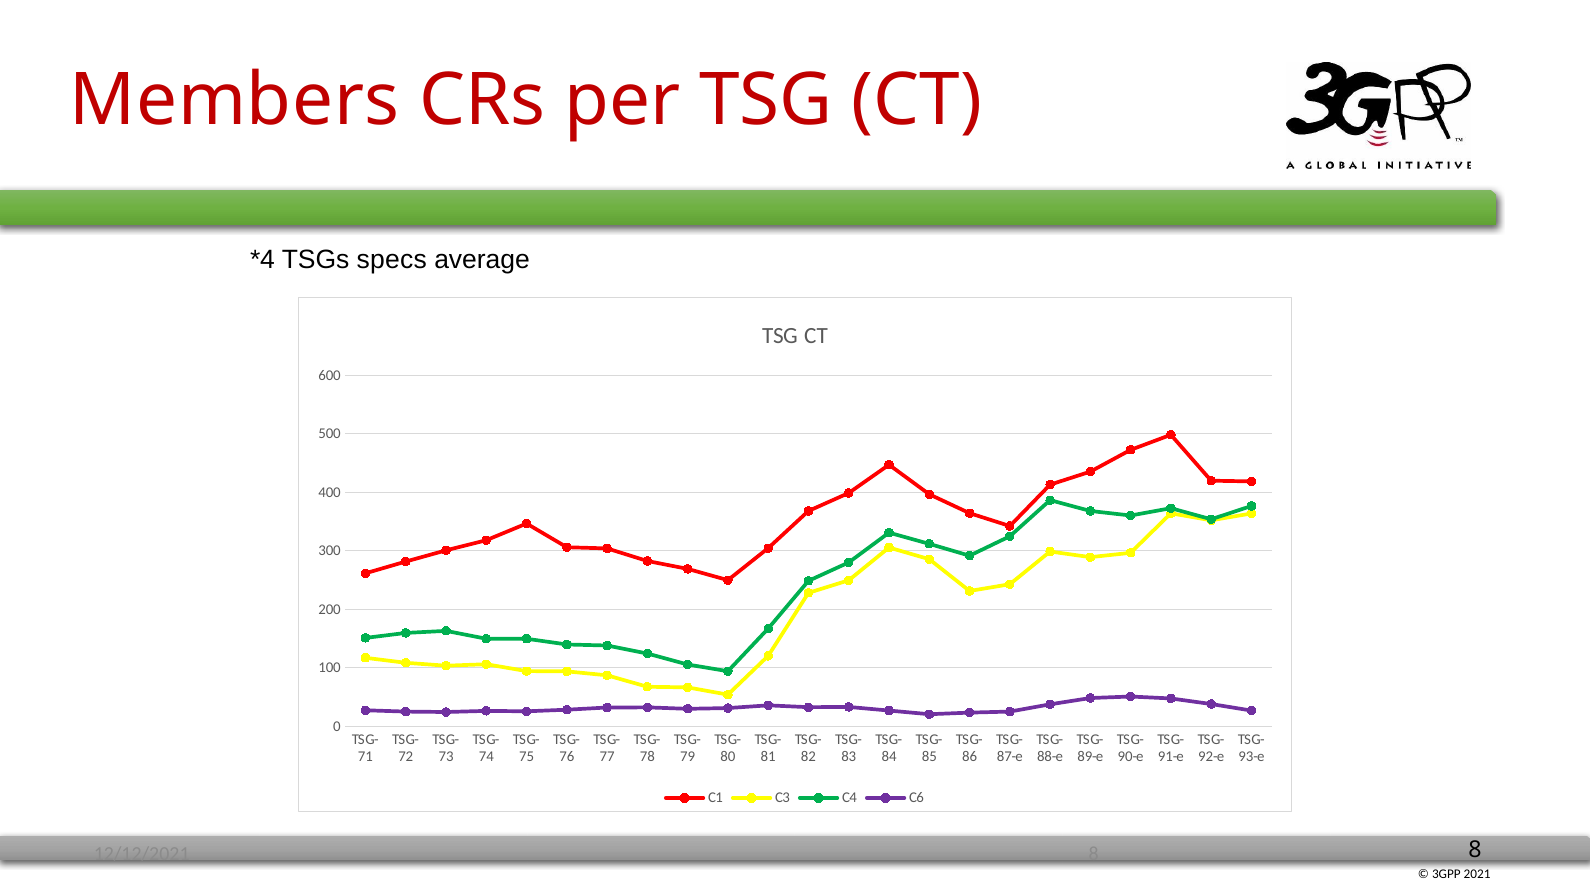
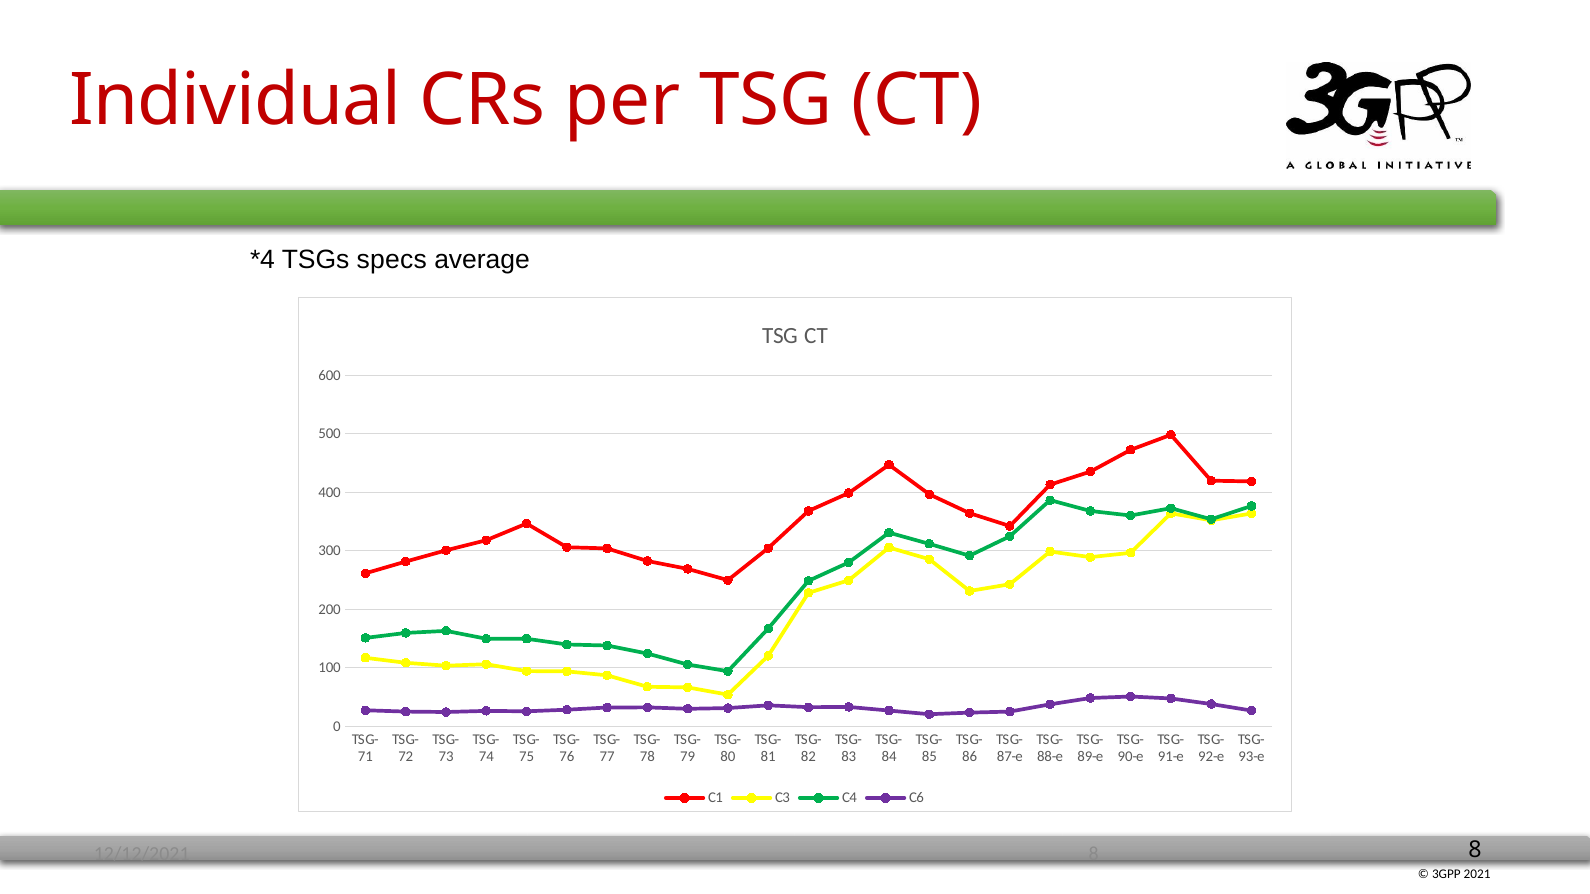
Members: Members -> Individual (235, 101)
